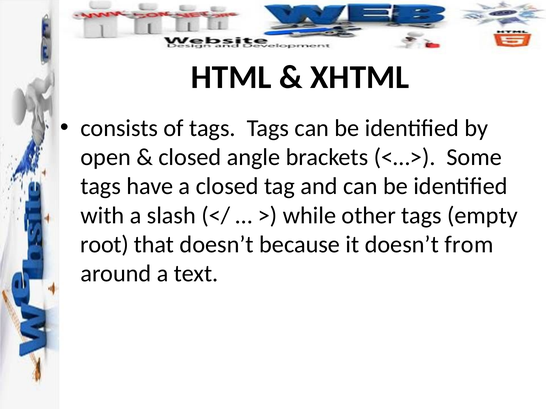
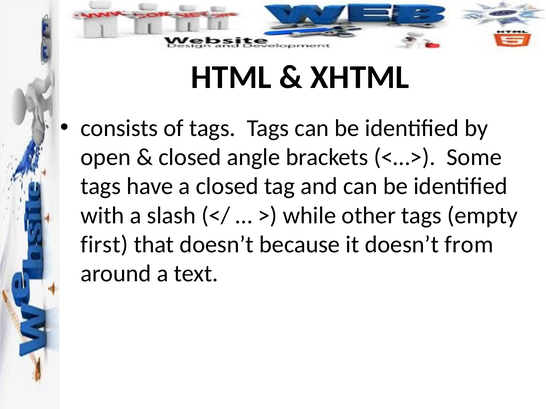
root: root -> first (104, 245)
